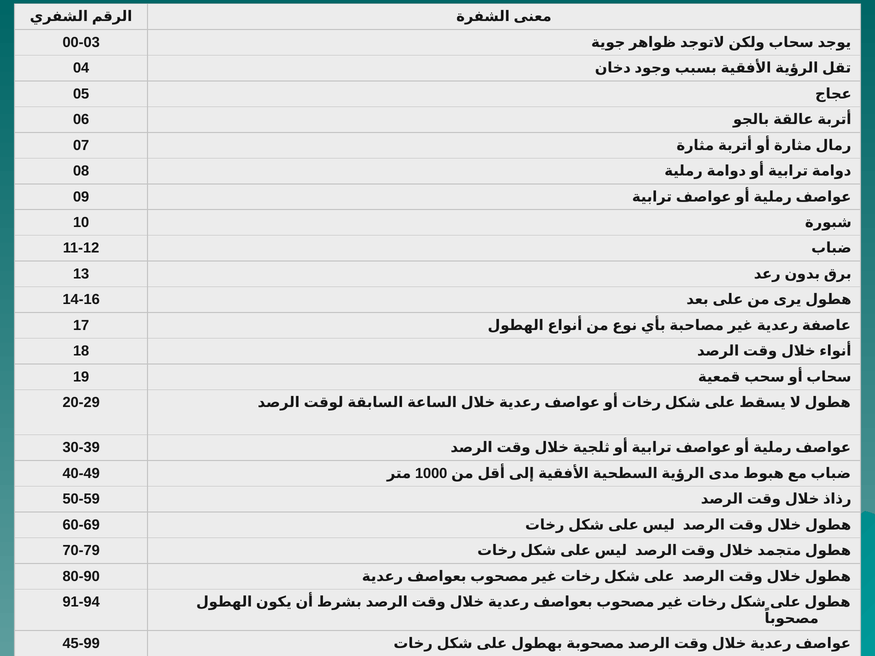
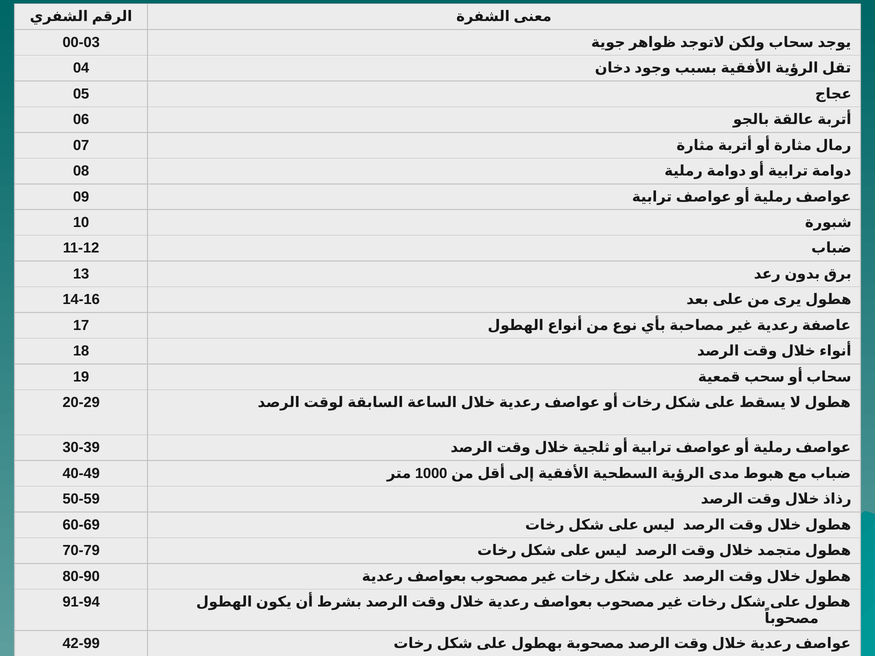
45-99: 45-99 -> 42-99 (81, 644)
